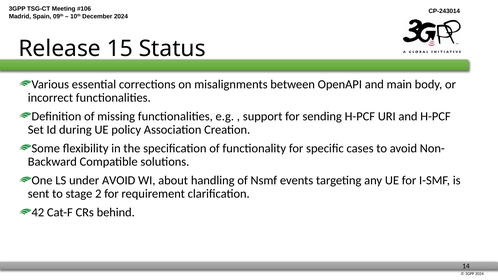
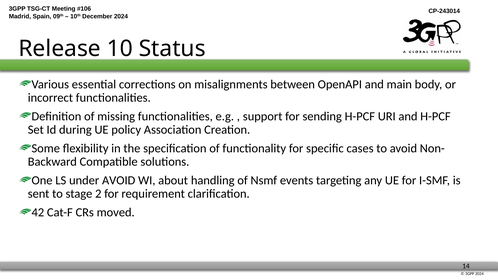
15: 15 -> 10 (120, 49)
behind: behind -> moved (116, 213)
